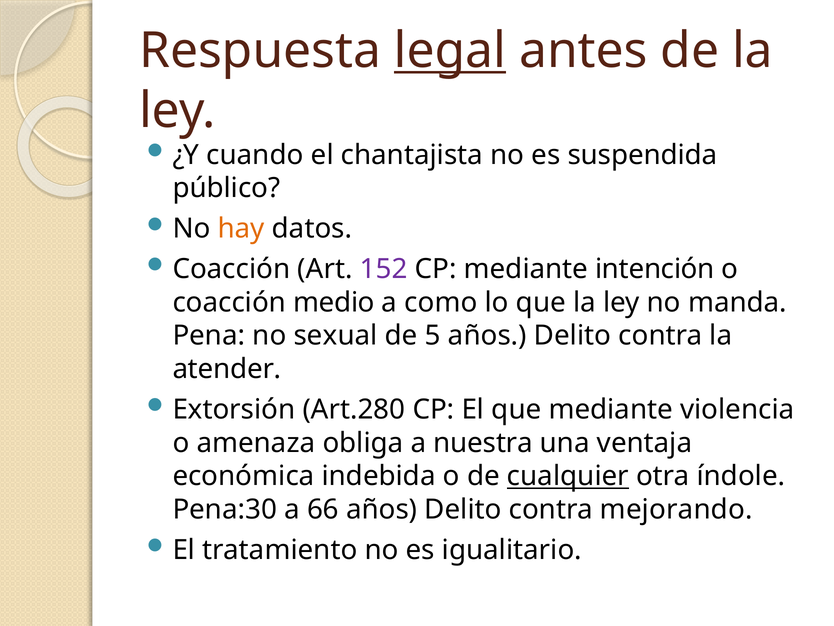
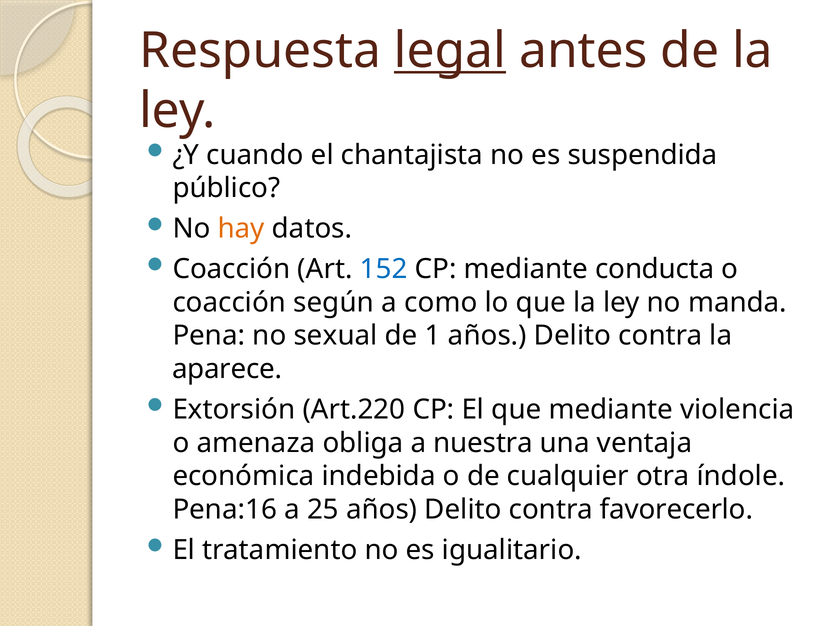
152 colour: purple -> blue (384, 269)
intención: intención -> conducta (655, 269)
medio: medio -> según (334, 302)
5: 5 -> 1 (433, 336)
atender: atender -> aparece (227, 369)
Art.280: Art.280 -> Art.220 (354, 409)
cualquier underline: present -> none (568, 476)
Pena:30: Pena:30 -> Pena:16 (225, 509)
66: 66 -> 25 (323, 509)
mejorando: mejorando -> favorecerlo (676, 509)
